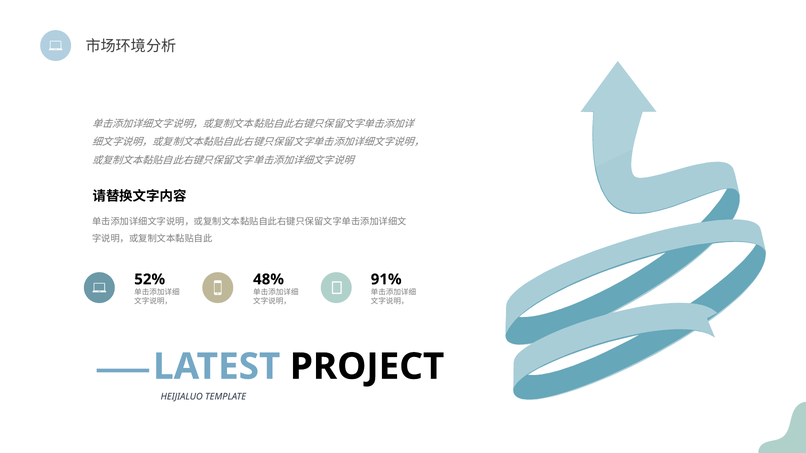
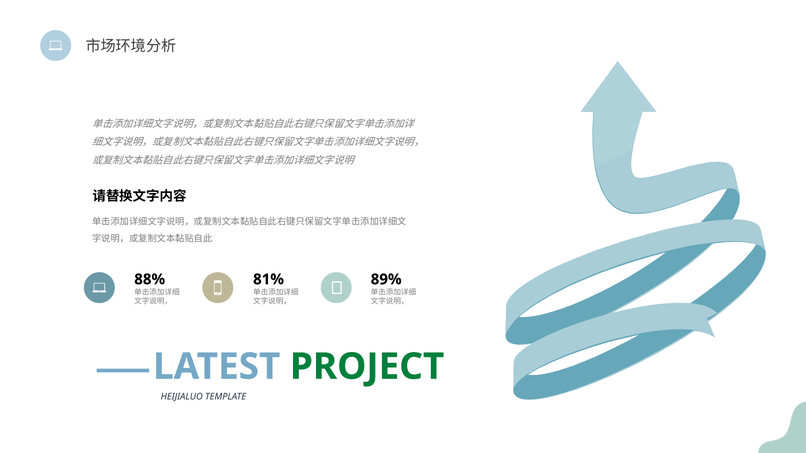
52%: 52% -> 88% (150, 280)
48%: 48% -> 81% (268, 280)
91%: 91% -> 89% (386, 280)
PROJECT colour: black -> green (367, 367)
